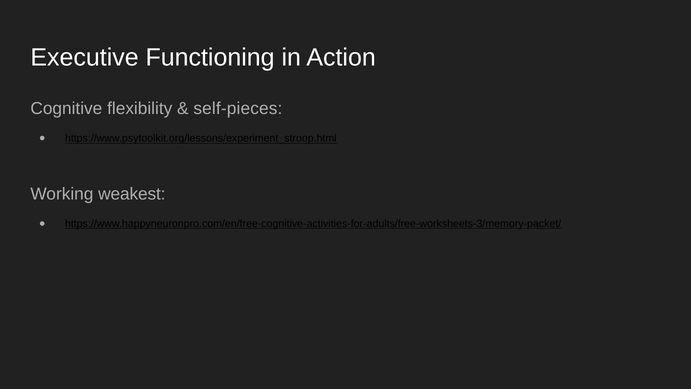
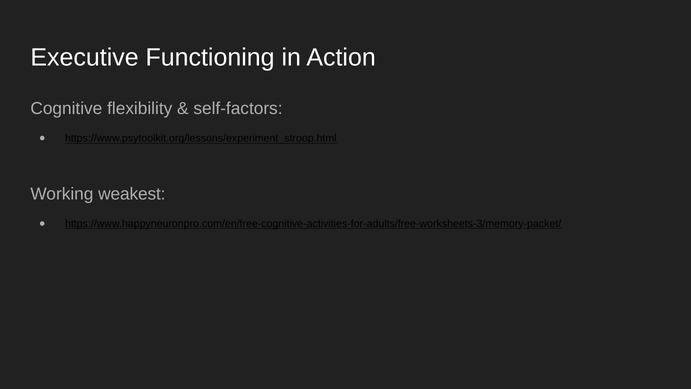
self-pieces: self-pieces -> self-factors (238, 109)
